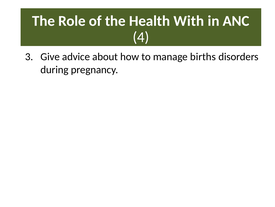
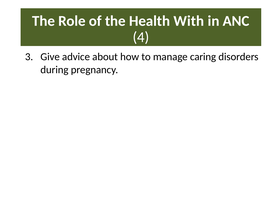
births: births -> caring (203, 57)
